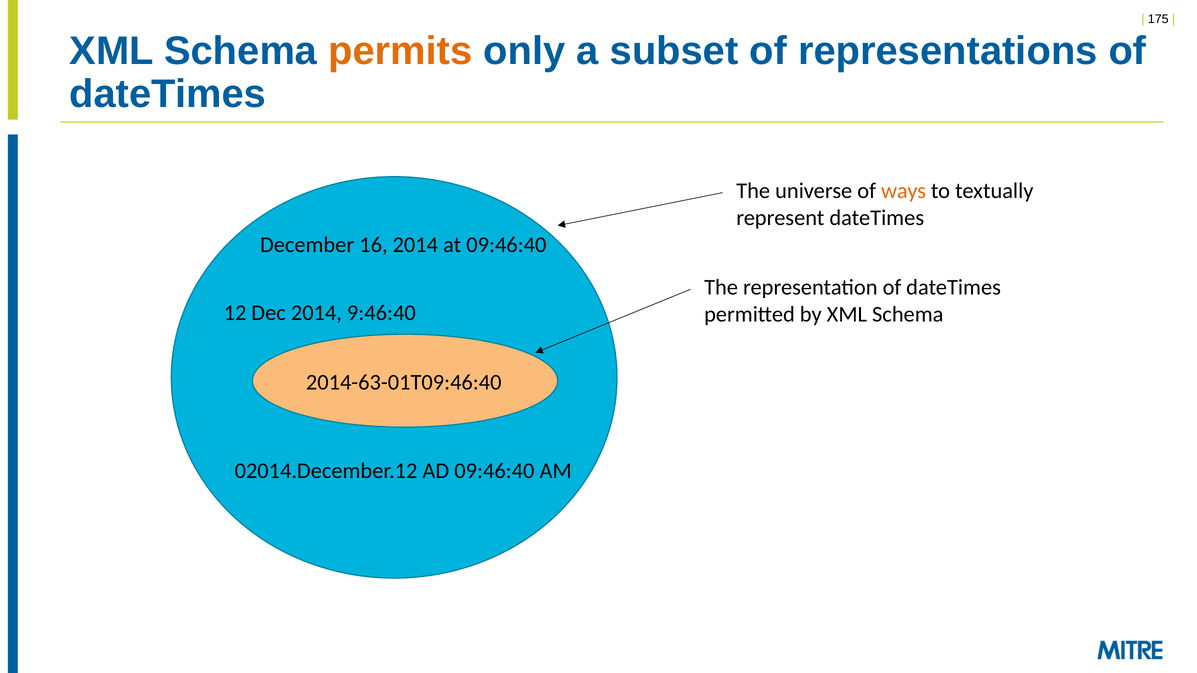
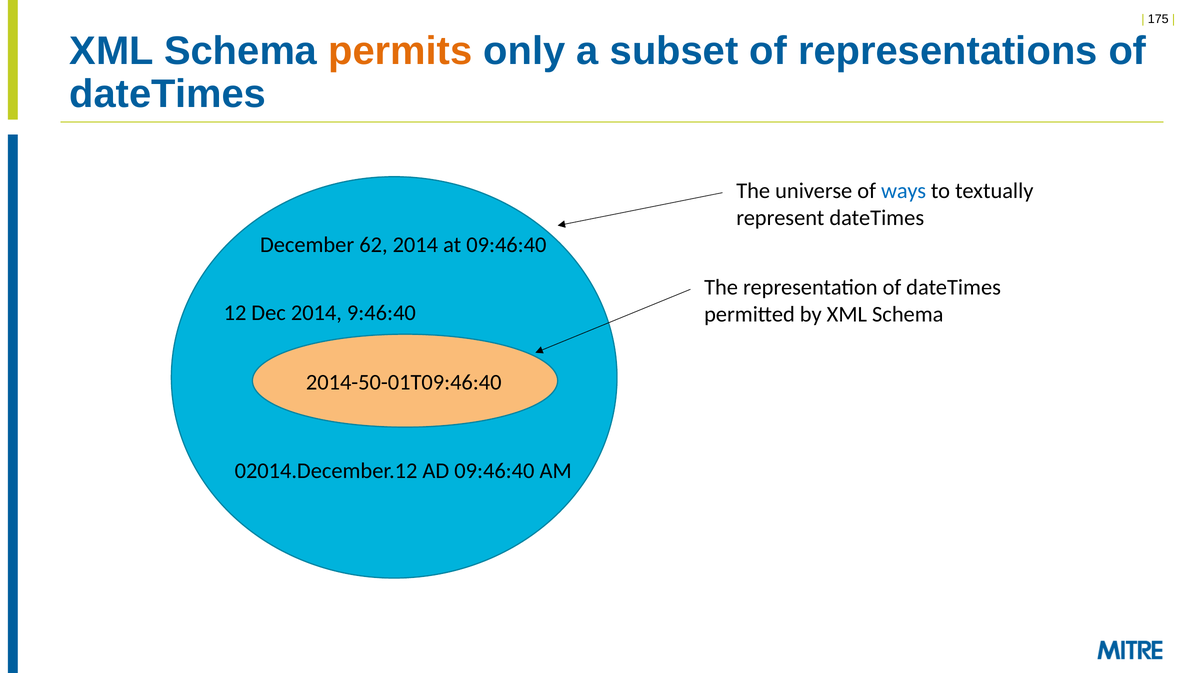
ways colour: orange -> blue (904, 191)
16: 16 -> 62 (373, 245)
2014-63-01T09:46:40: 2014-63-01T09:46:40 -> 2014-50-01T09:46:40 (404, 382)
